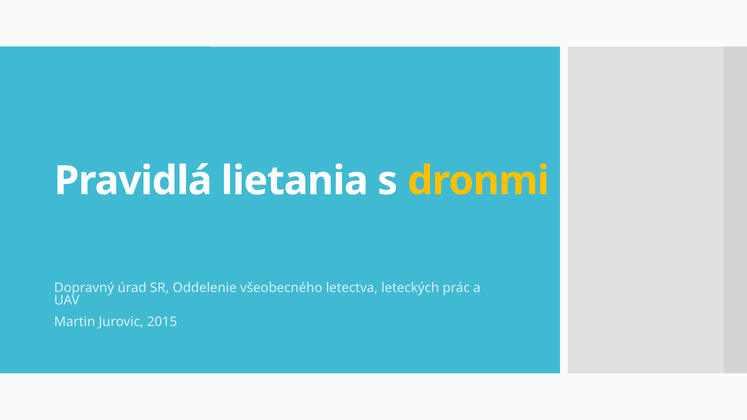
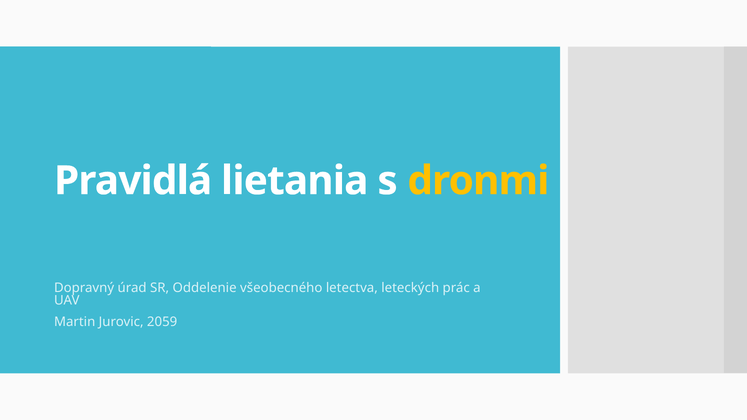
2015: 2015 -> 2059 (162, 322)
